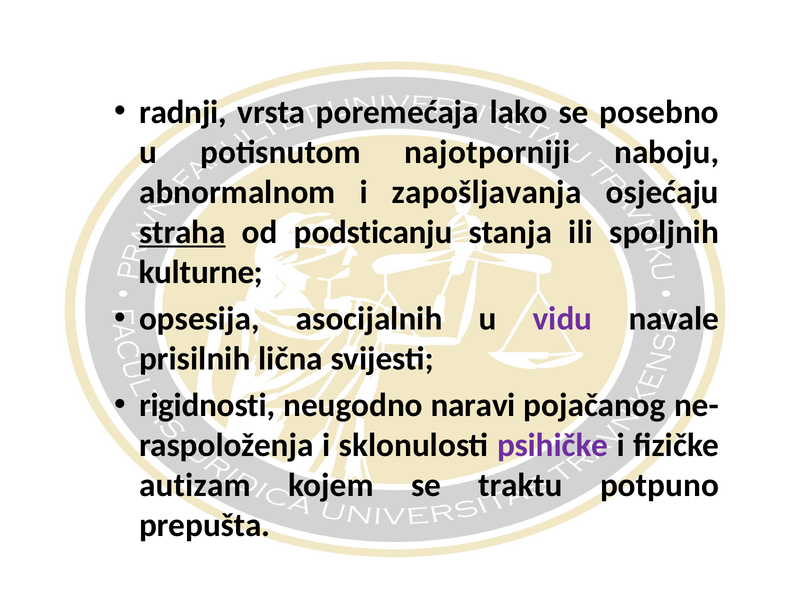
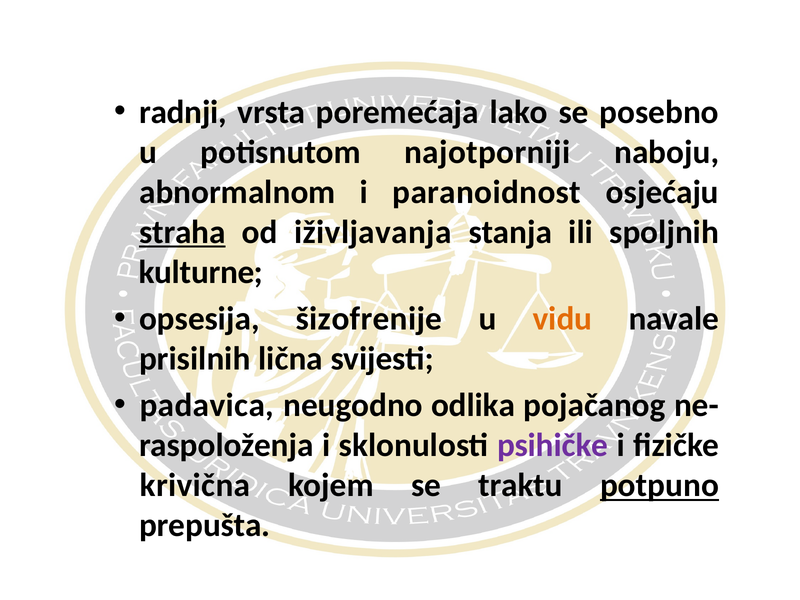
zapošljavanja: zapošljavanja -> paranoidnost (487, 192)
podsticanju: podsticanju -> iživljavanja (373, 232)
asocijalnih: asocijalnih -> šizofrenije (369, 319)
vidu colour: purple -> orange (562, 319)
rigidnosti: rigidnosti -> padavica (207, 405)
naravi: naravi -> odlika (473, 405)
autizam: autizam -> krivična (195, 485)
potpuno underline: none -> present (660, 485)
